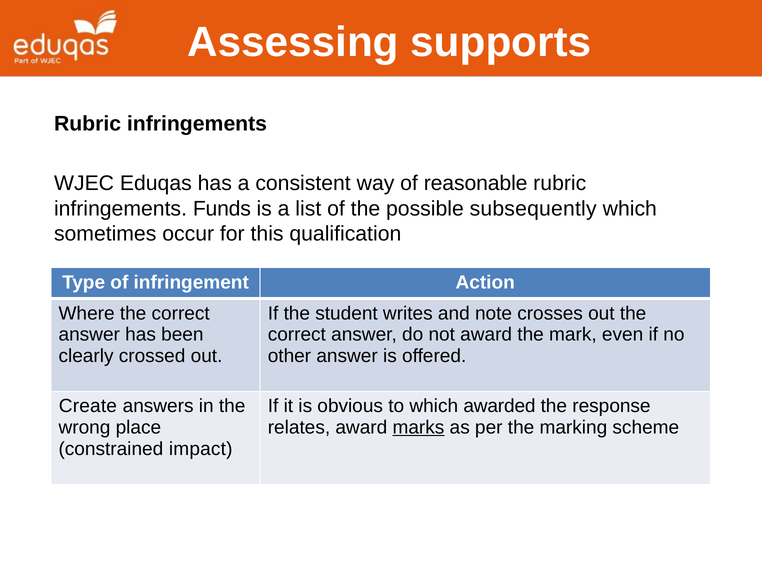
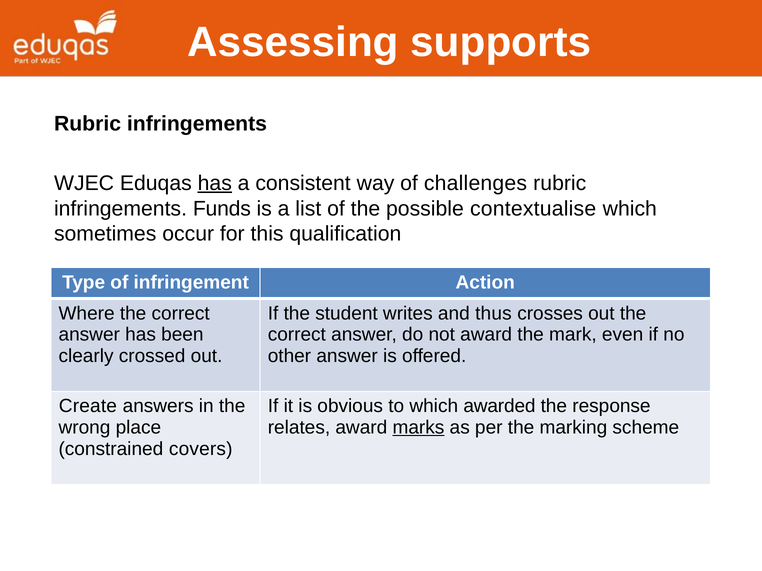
has underline: none -> present (215, 183)
reasonable: reasonable -> challenges (475, 183)
subsequently: subsequently -> contextualise (533, 209)
note: note -> thus (493, 314)
impact: impact -> covers (201, 449)
